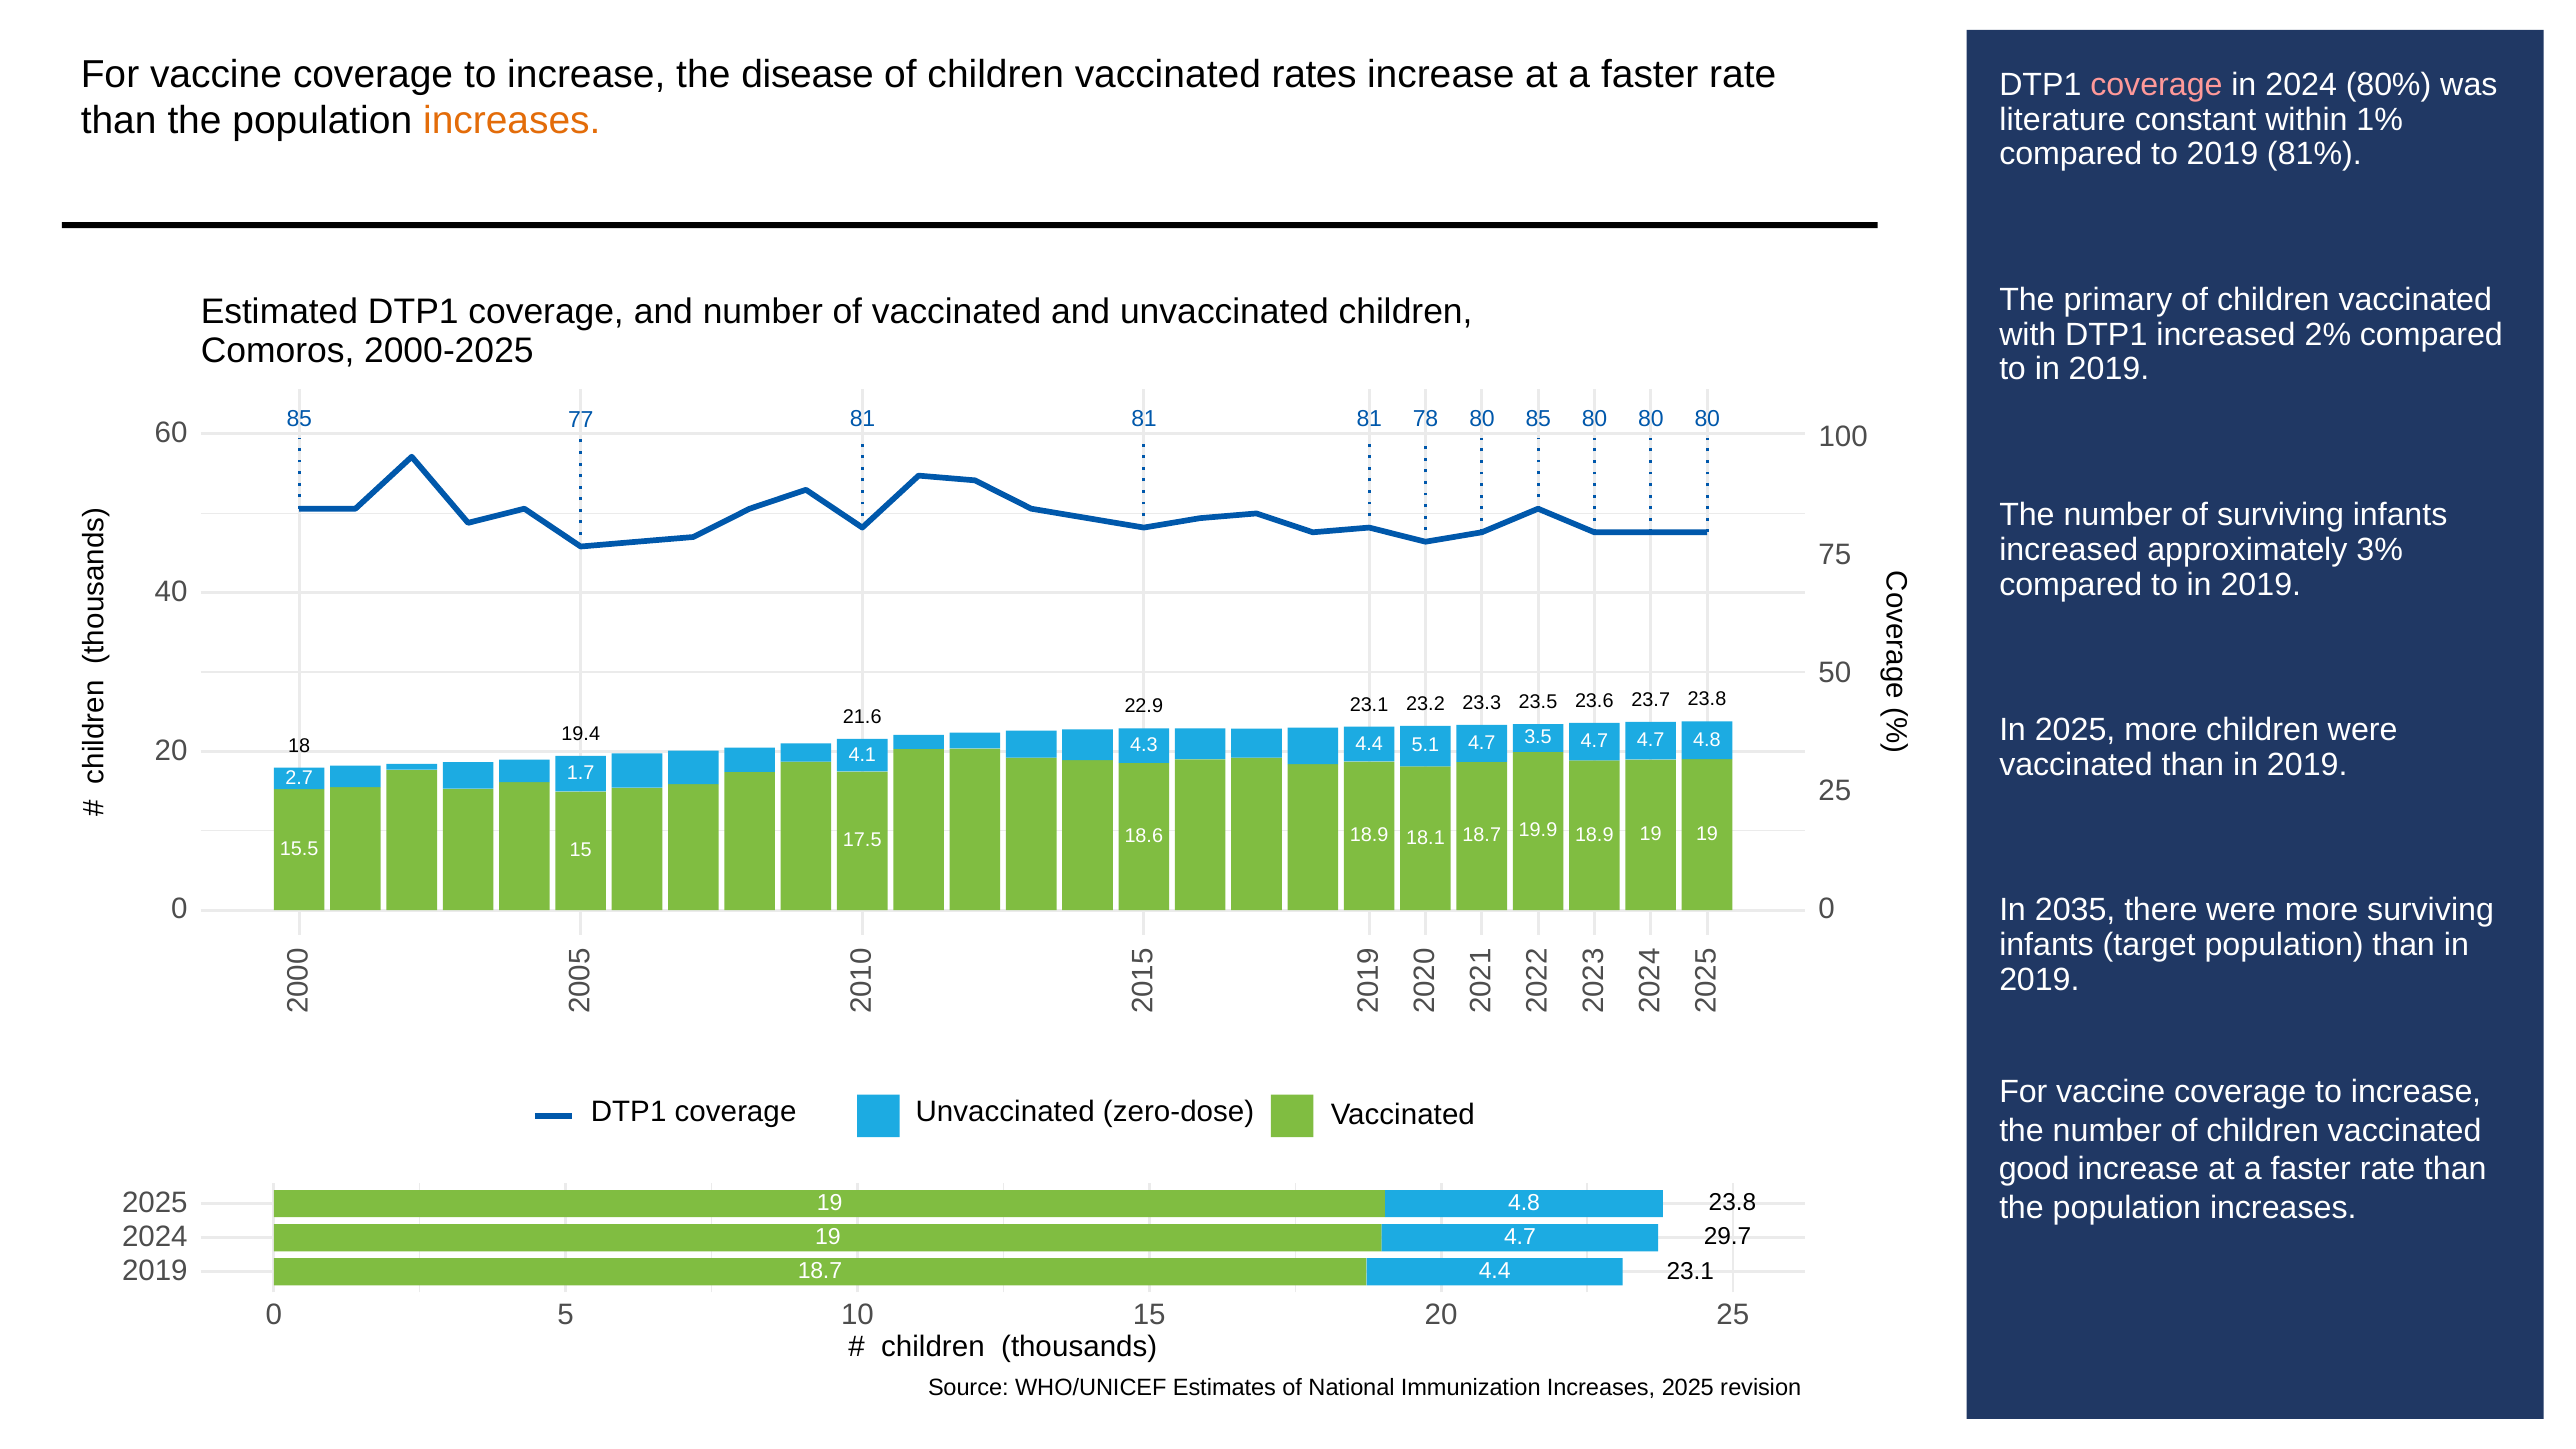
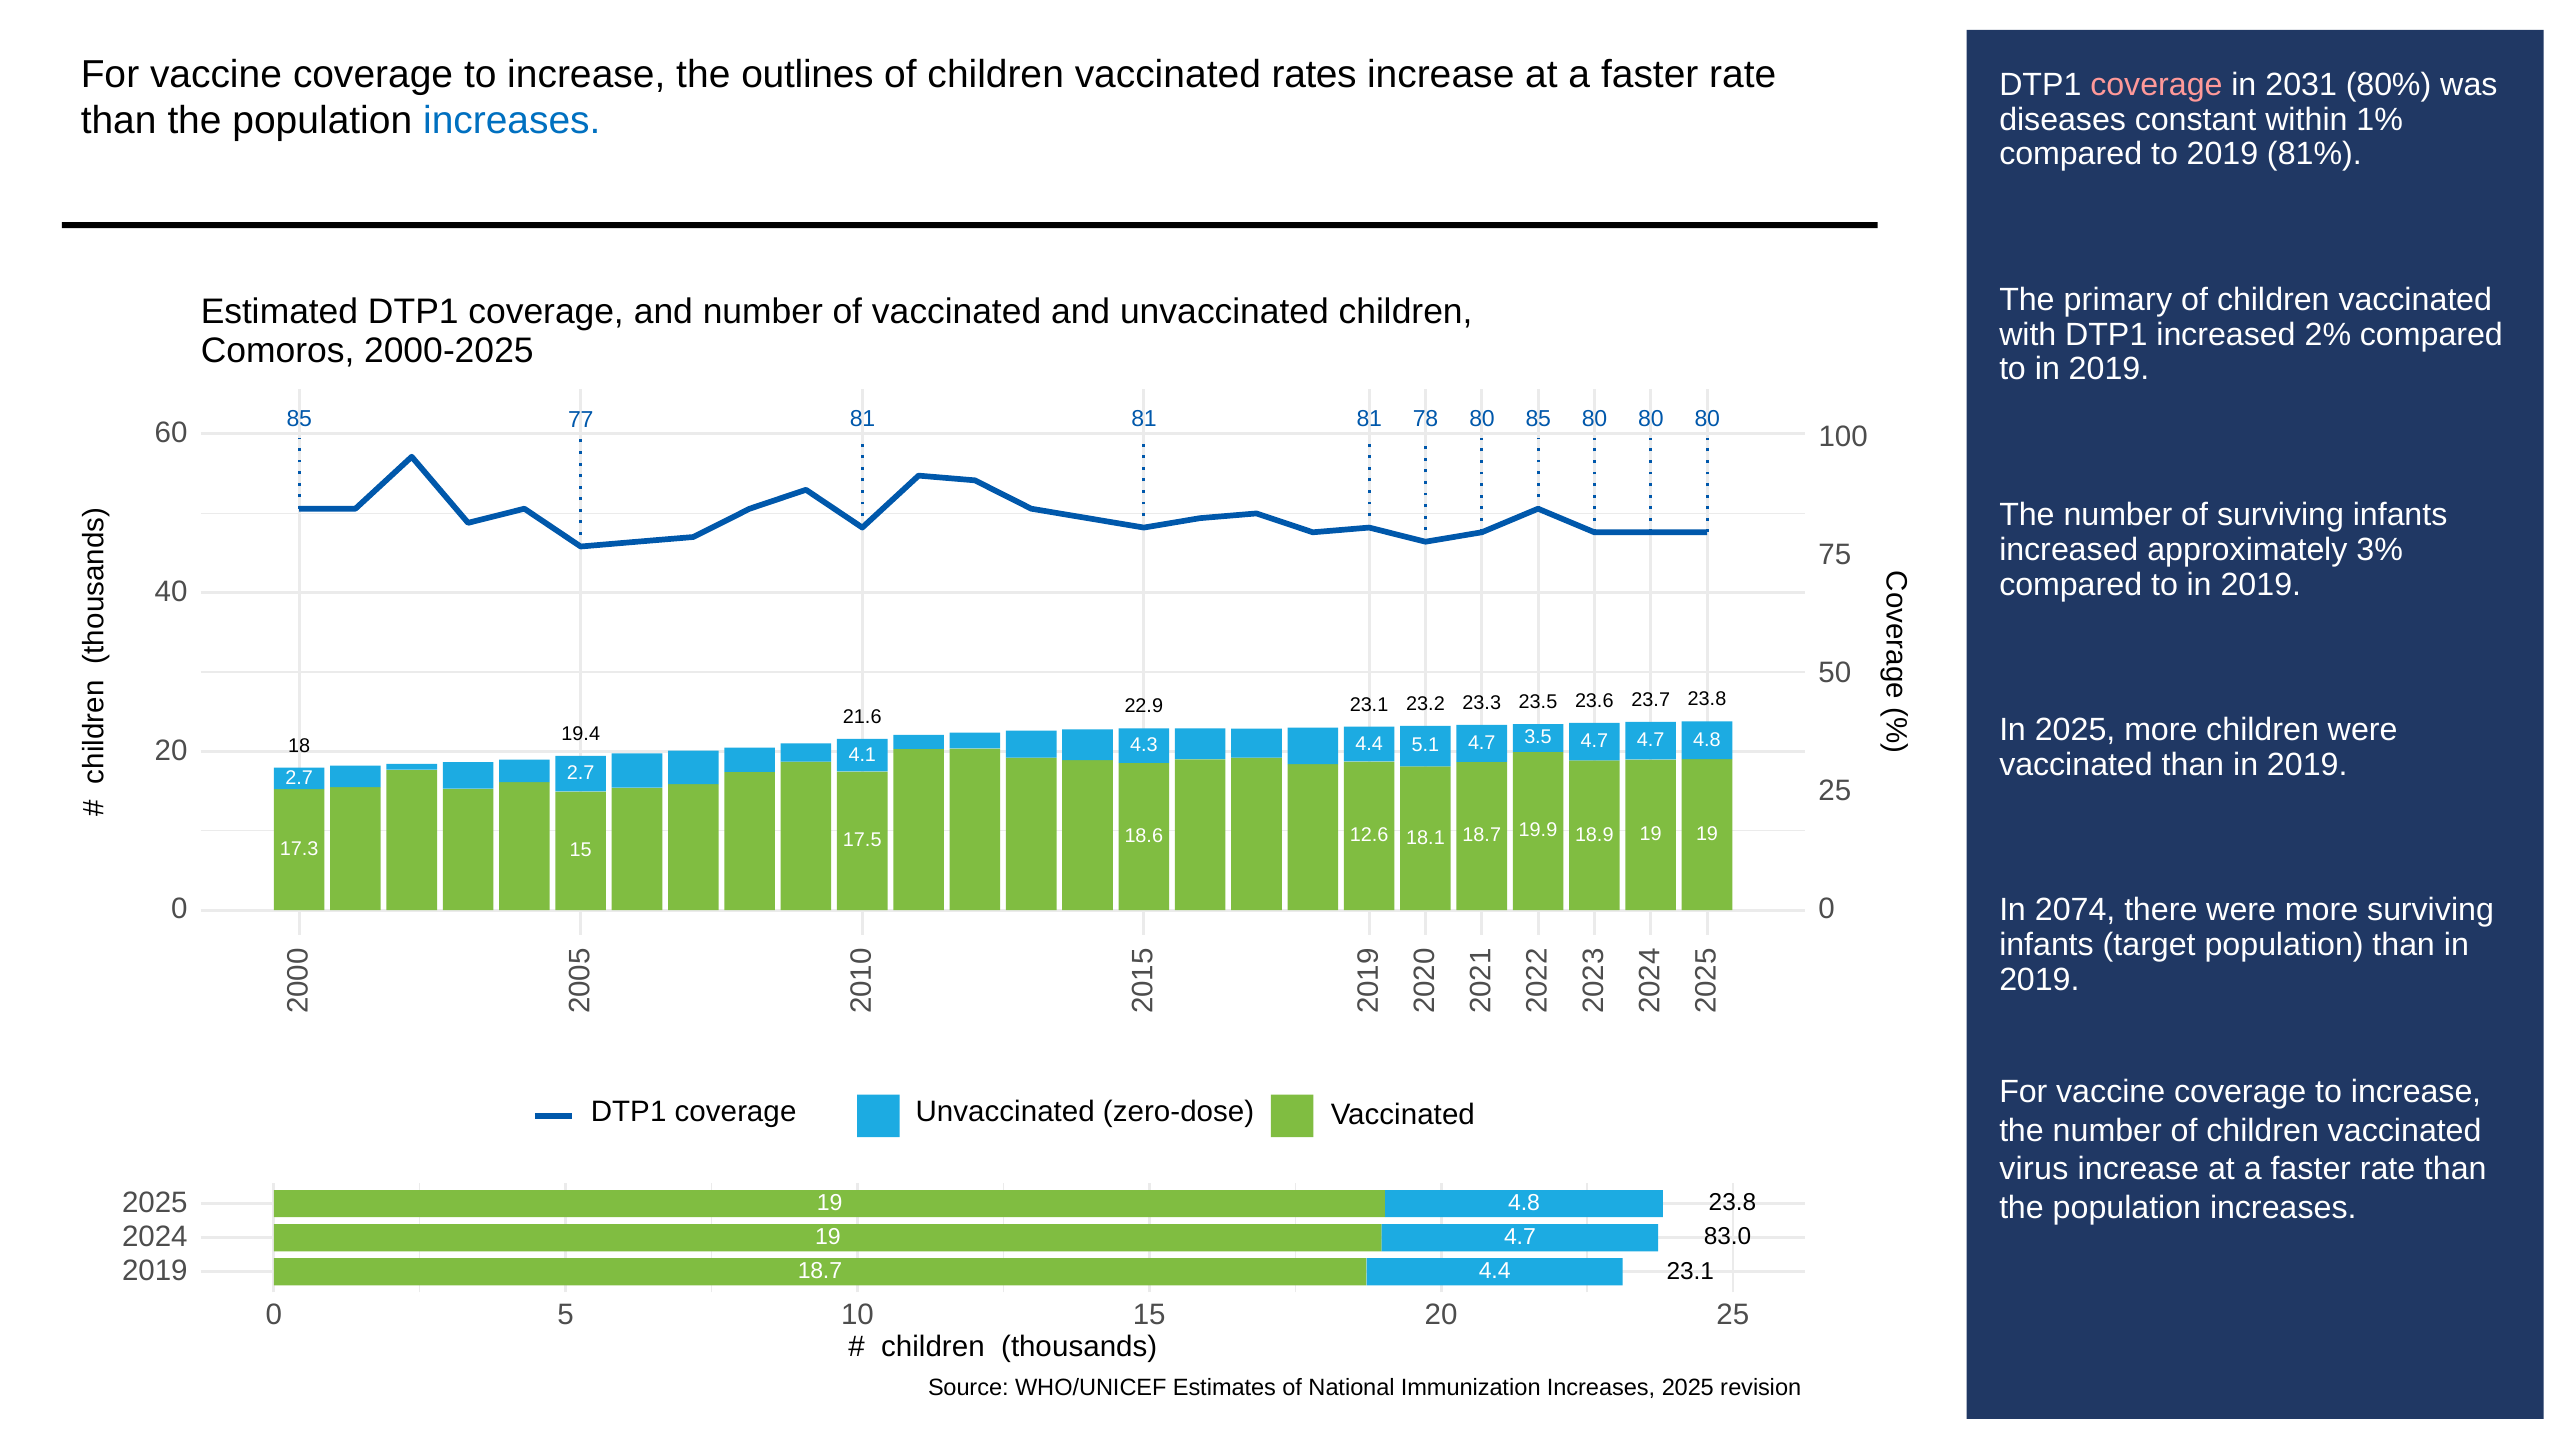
disease: disease -> outlines (807, 74)
in 2024: 2024 -> 2031 (2301, 85)
increases colour: orange -> blue (512, 121)
literature: literature -> diseases (2063, 119)
1.7: 1.7 -> 2.7 (581, 773)
18.9: 18.9 -> 12.6 (1369, 835)
15.5: 15.5 -> 17.3 (299, 849)
2035: 2035 -> 2074 (2075, 910)
good: good -> virus (2034, 1169)
29.7: 29.7 -> 83.0 (1728, 1237)
